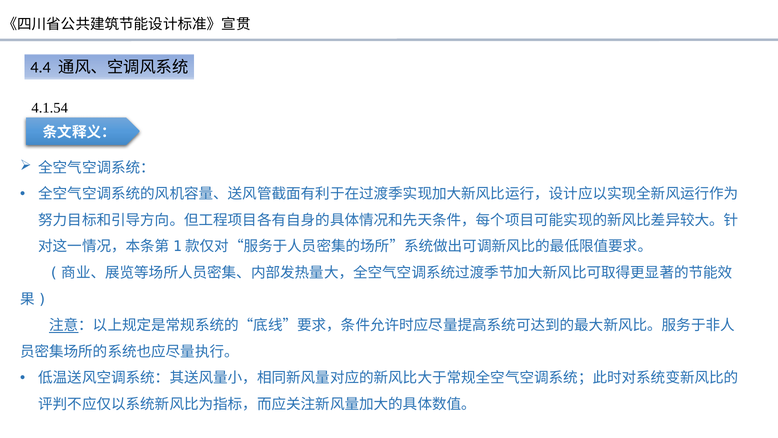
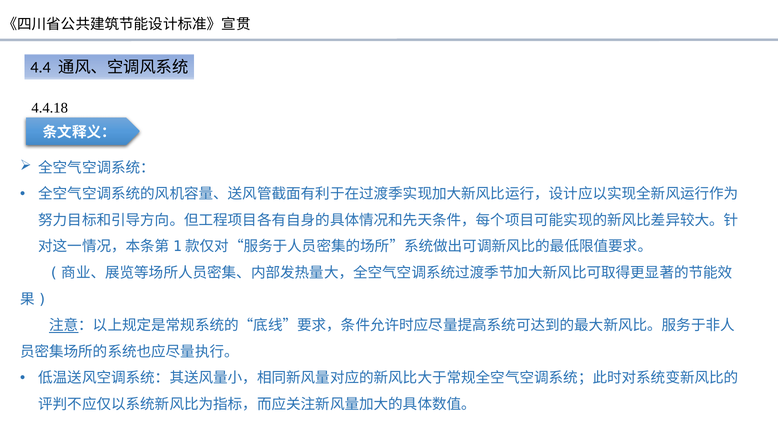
4.1.54: 4.1.54 -> 4.4.18 (50, 108)
